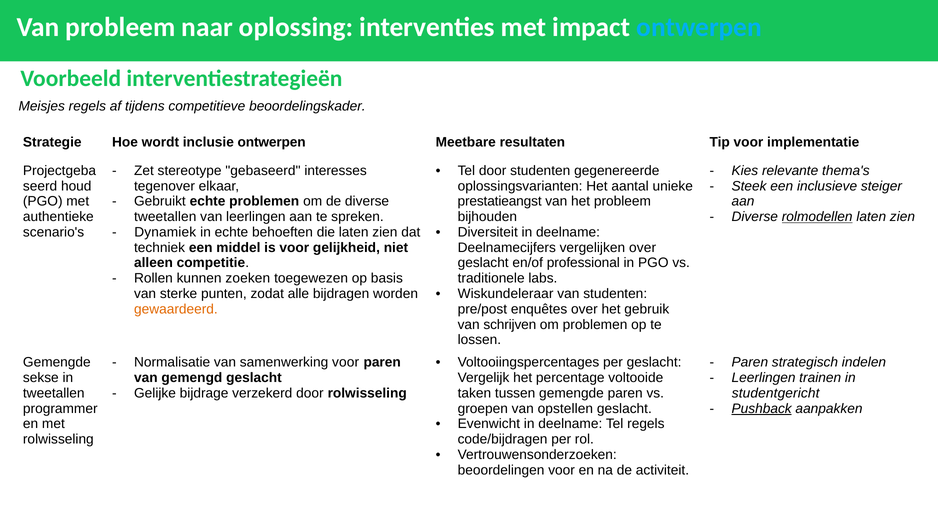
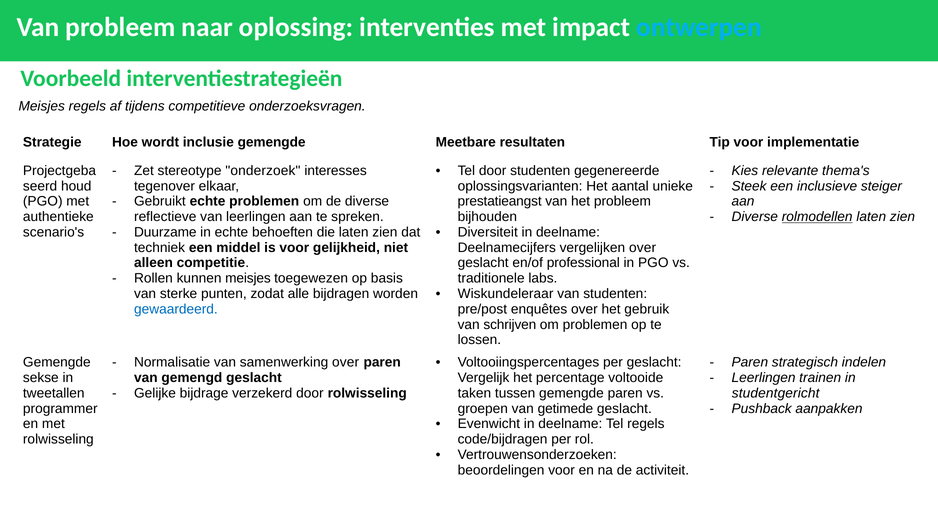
beoordelingskader: beoordelingskader -> onderzoeksvragen (307, 106)
inclusie ontwerpen: ontwerpen -> gemengde (272, 142)
gebaseerd: gebaseerd -> onderzoek (263, 171)
tweetallen: tweetallen -> reflectieve (165, 217)
Dynamiek: Dynamiek -> Duurzame (165, 232)
kunnen zoeken: zoeken -> meisjes (248, 278)
gewaardeerd colour: orange -> blue (176, 309)
samenwerking voor: voor -> over (346, 362)
opstellen: opstellen -> getimede (565, 408)
Pushback underline: present -> none (762, 408)
